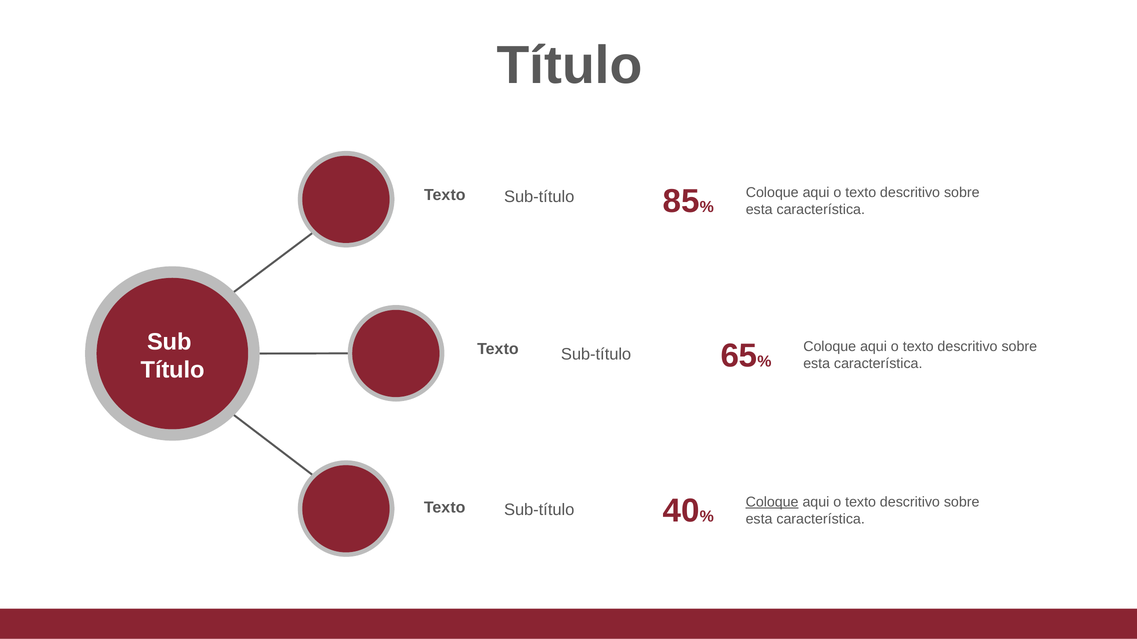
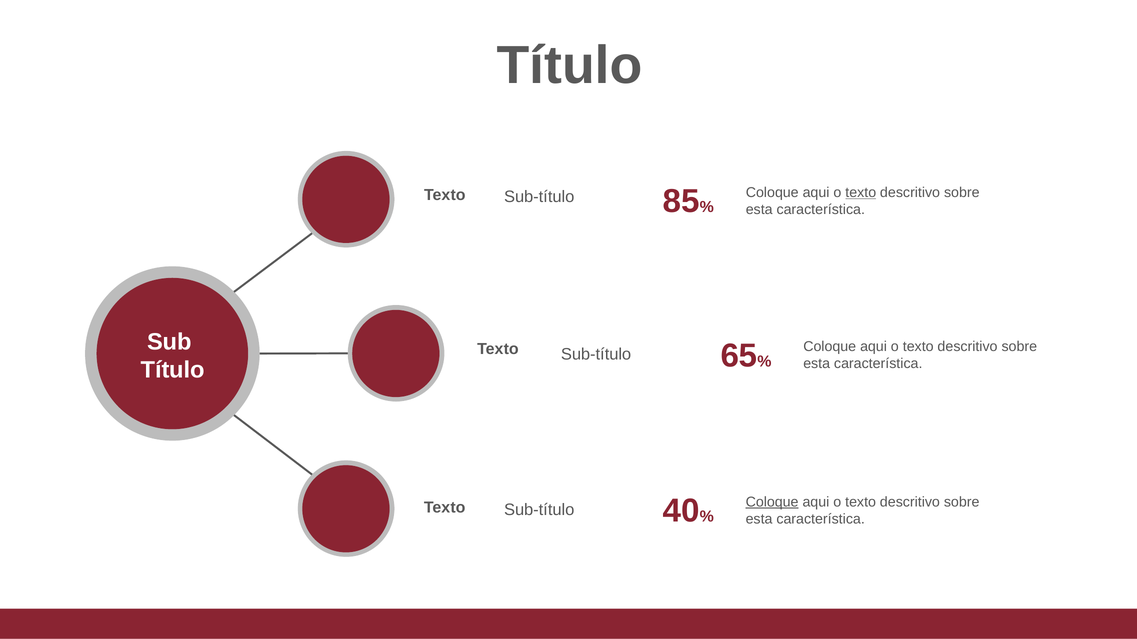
texto underline: none -> present (861, 193)
